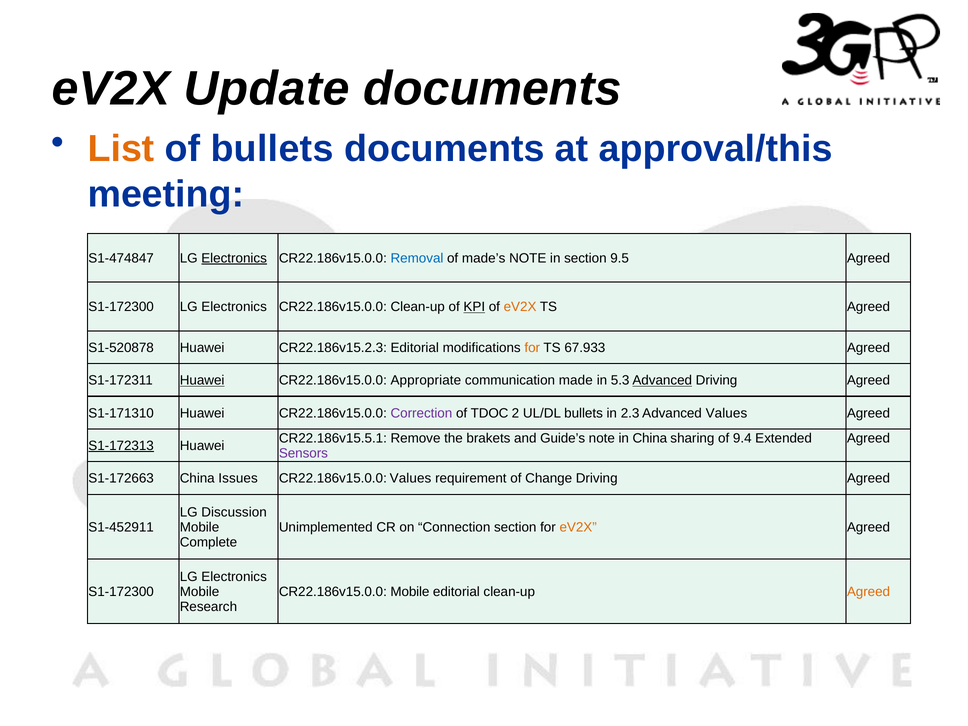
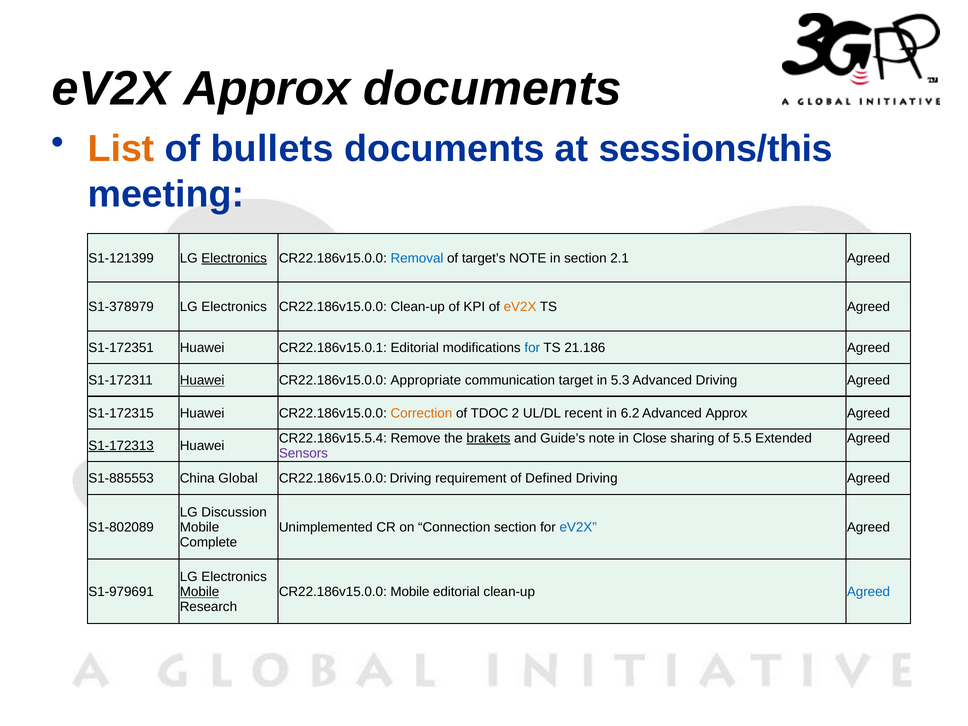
eV2X Update: Update -> Approx (267, 89)
approval/this: approval/this -> sessions/this (716, 149)
S1-474847: S1-474847 -> S1-121399 (121, 258)
made’s: made’s -> target’s (484, 258)
9.5: 9.5 -> 2.1 (620, 258)
S1-172300: S1-172300 -> S1-378979 (121, 307)
KPI underline: present -> none (474, 307)
S1-520878: S1-520878 -> S1-172351 (121, 348)
CR22.186v15.2.3: CR22.186v15.2.3 -> CR22.186v15.0.1 (333, 348)
for colour: orange -> blue (532, 348)
67.933: 67.933 -> 21.186 (585, 348)
made: made -> target (576, 380)
Advanced underline: present -> none (662, 380)
S1-171310: S1-171310 -> S1-172315 (121, 413)
Correction colour: purple -> orange (421, 413)
UL/DL bullets: bullets -> recent (583, 413)
2.3: 2.3 -> 6.2 (630, 413)
Advanced Values: Values -> Approx (727, 413)
CR22.186v15.5.1: CR22.186v15.5.1 -> CR22.186v15.5.4 (333, 438)
brakets underline: none -> present (488, 438)
in China: China -> Close (650, 438)
9.4: 9.4 -> 5.5 (742, 438)
S1-172663: S1-172663 -> S1-885553 (121, 478)
Issues: Issues -> Global (238, 478)
CR22.186v15.0.0 Values: Values -> Driving (411, 478)
Change: Change -> Defined (549, 478)
S1-452911: S1-452911 -> S1-802089 (121, 527)
eV2X colour: orange -> blue (578, 527)
S1-172300: S1-172300 -> S1-979691 (121, 592)
Mobile underline: none -> present (200, 592)
Agreed colour: orange -> blue (868, 592)
